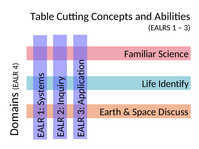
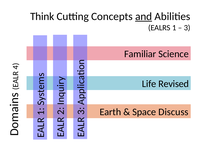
Table: Table -> Think (42, 16)
and underline: none -> present (144, 16)
Identify: Identify -> Revised (174, 84)
